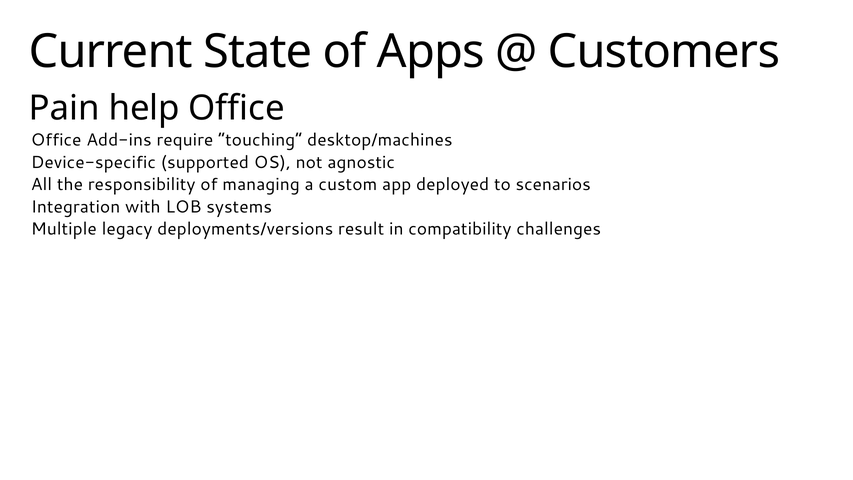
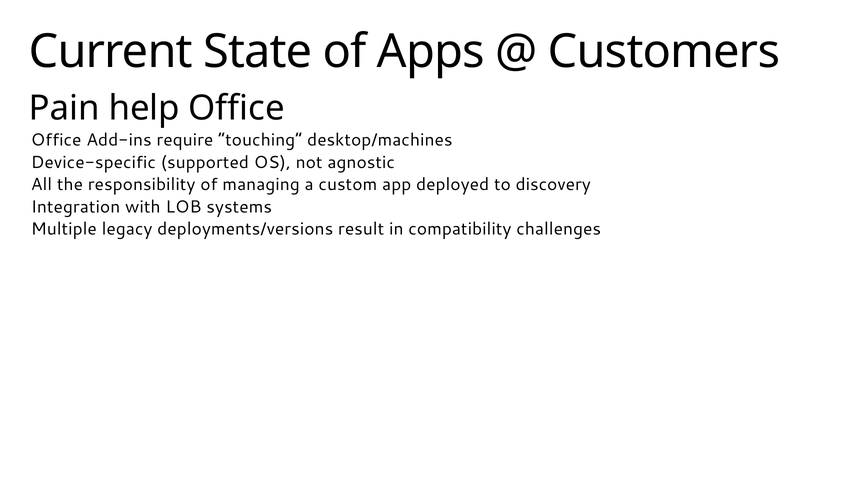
scenarios: scenarios -> discovery (553, 184)
